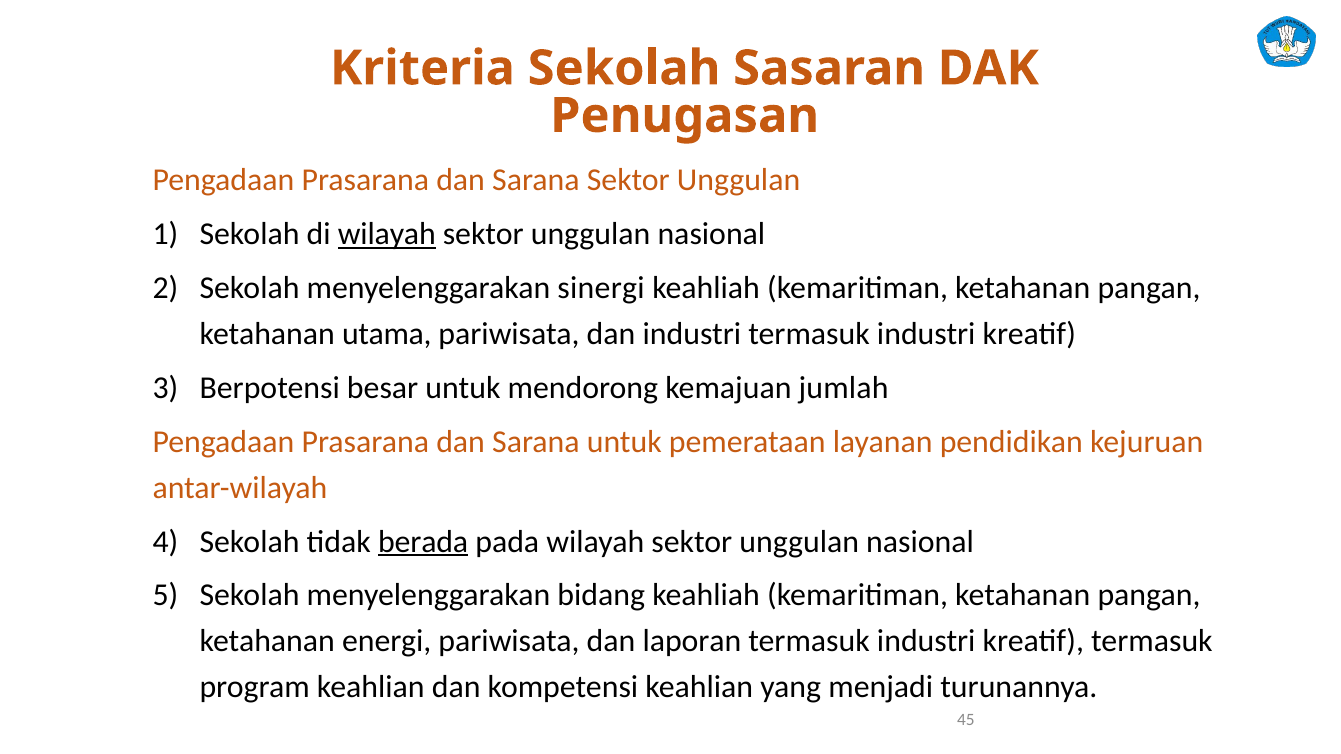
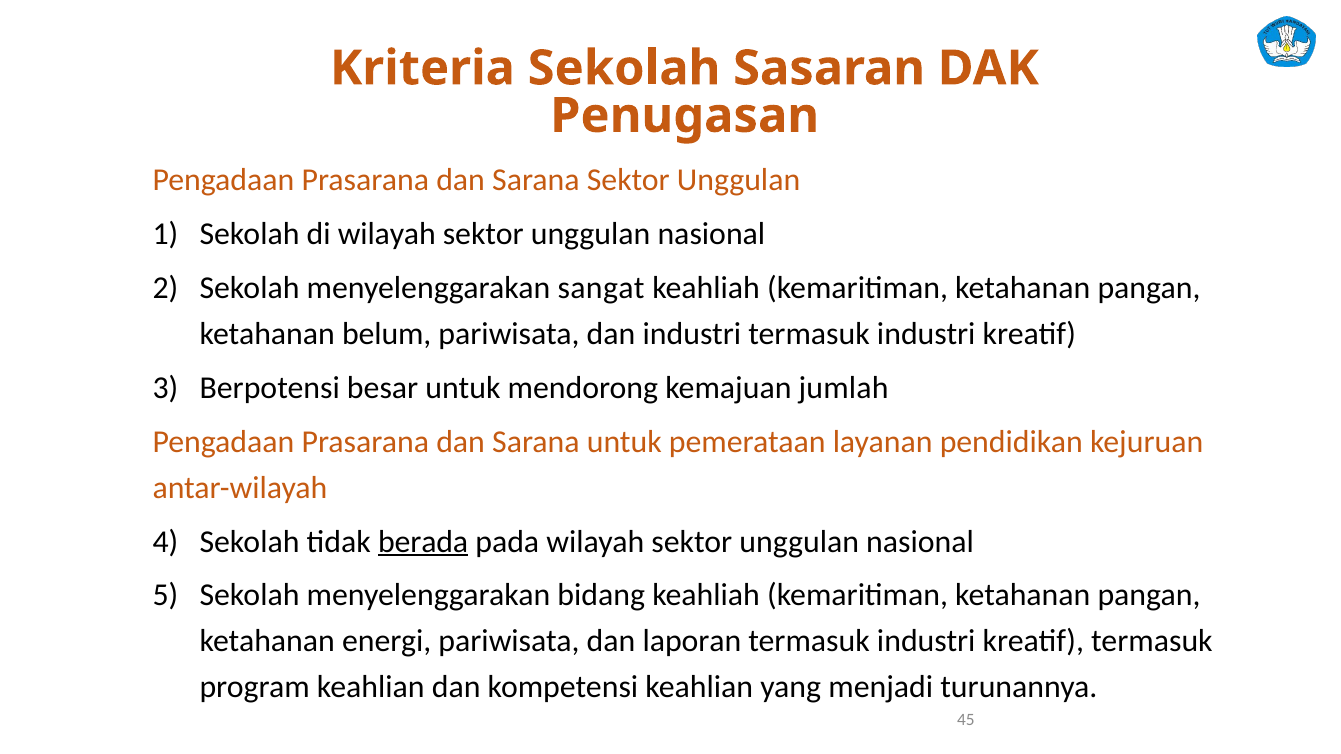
wilayah underline: present -> none (387, 234)
sinergi: sinergi -> sangat (601, 288)
utama: utama -> belum (387, 334)
